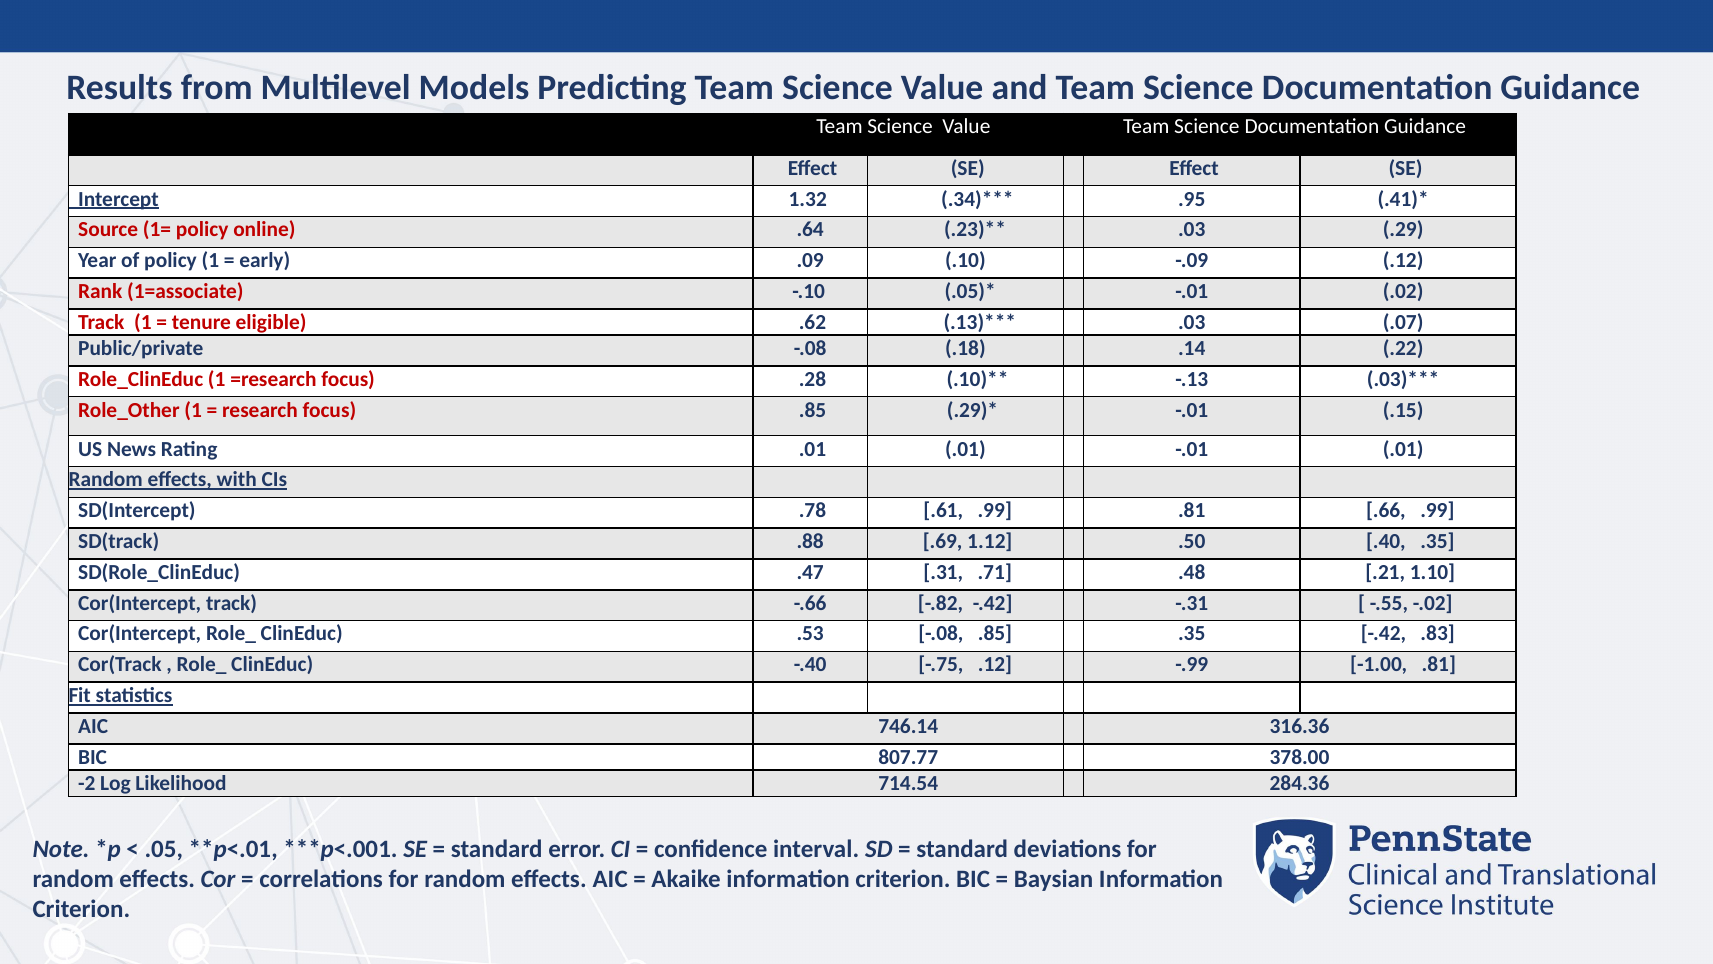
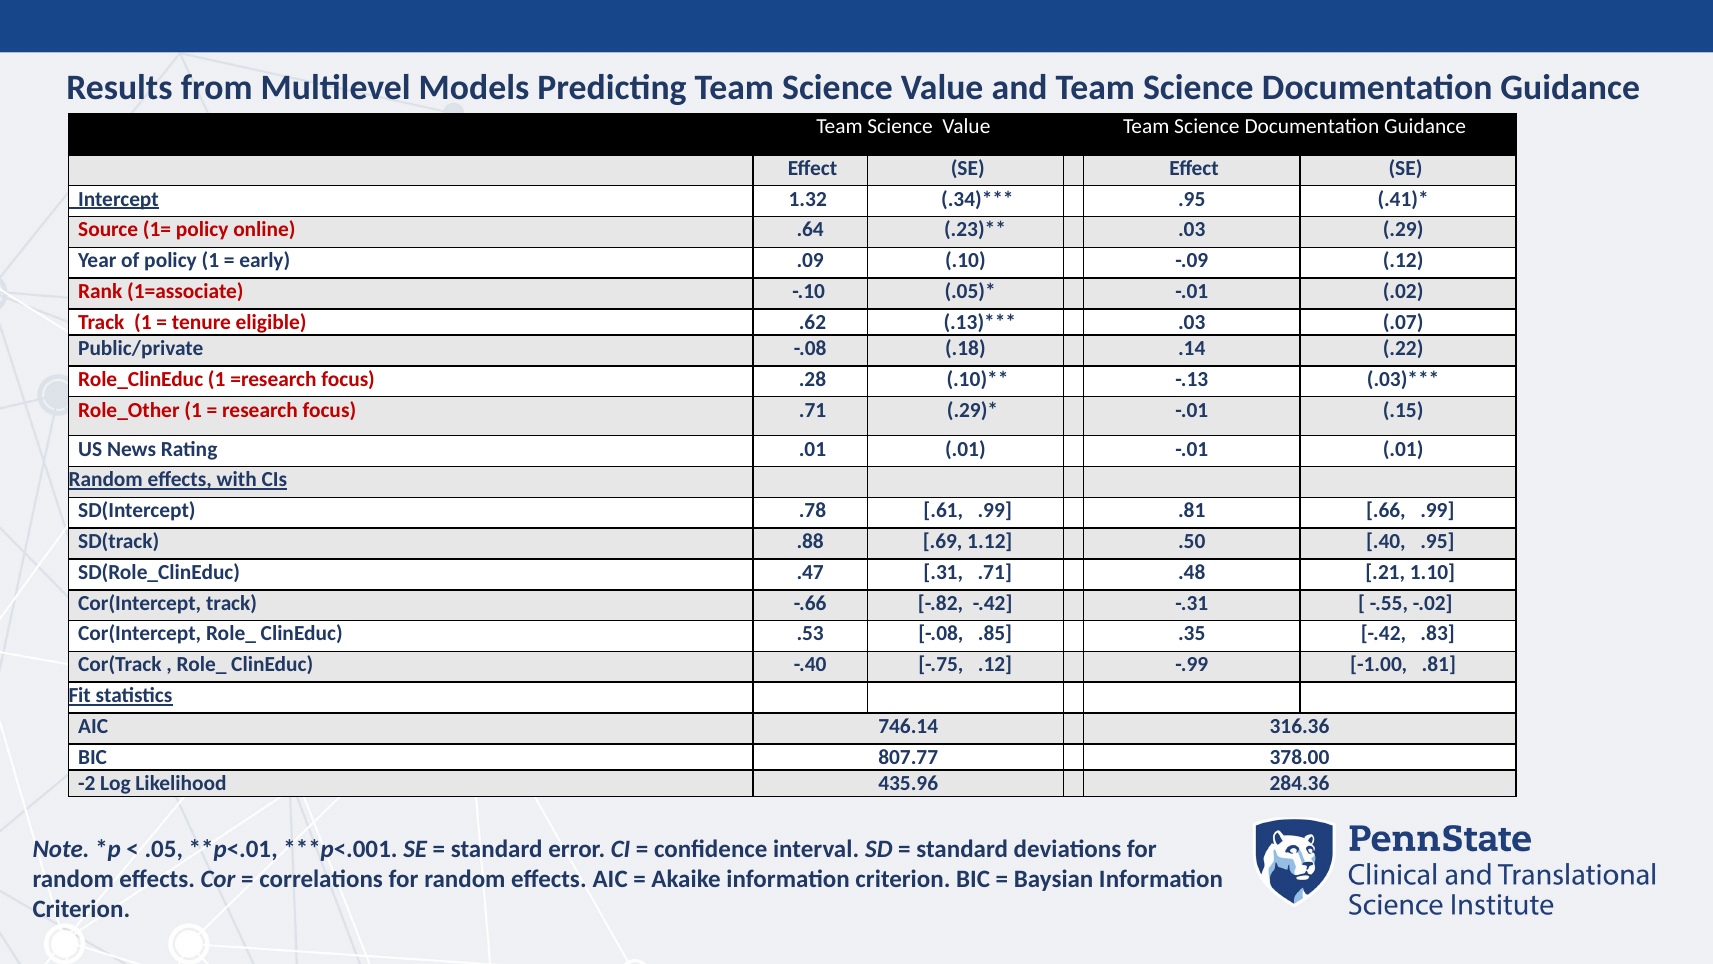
focus .85: .85 -> .71 (813, 410)
.40 .35: .35 -> .95 (1437, 541)
714.54: 714.54 -> 435.96 (908, 783)
